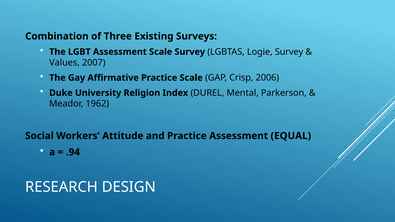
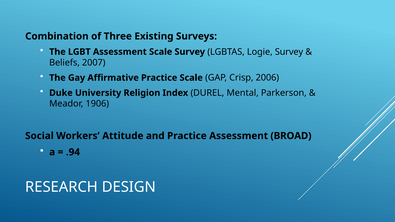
Values: Values -> Beliefs (64, 63)
1962: 1962 -> 1906 (97, 104)
EQUAL: EQUAL -> BROAD (291, 136)
